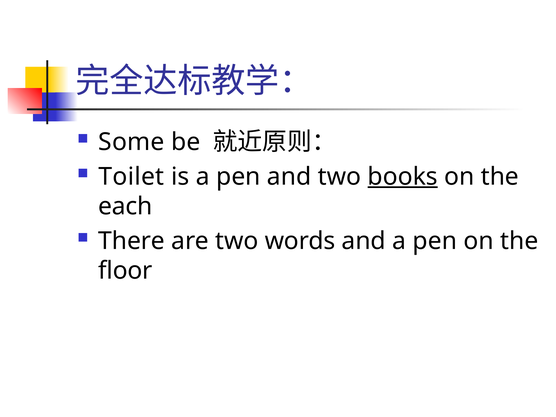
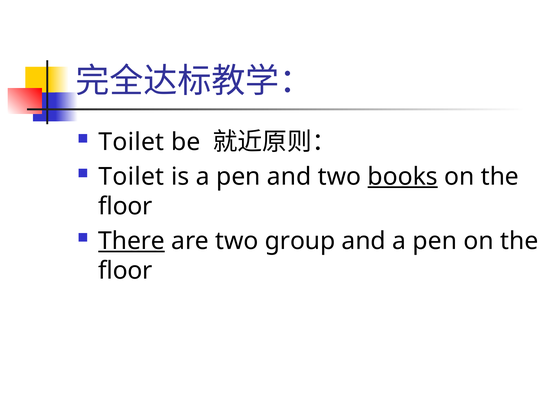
Some: Some -> Toilet (131, 142)
each: each -> floor (125, 206)
There underline: none -> present (132, 241)
words: words -> group (300, 241)
